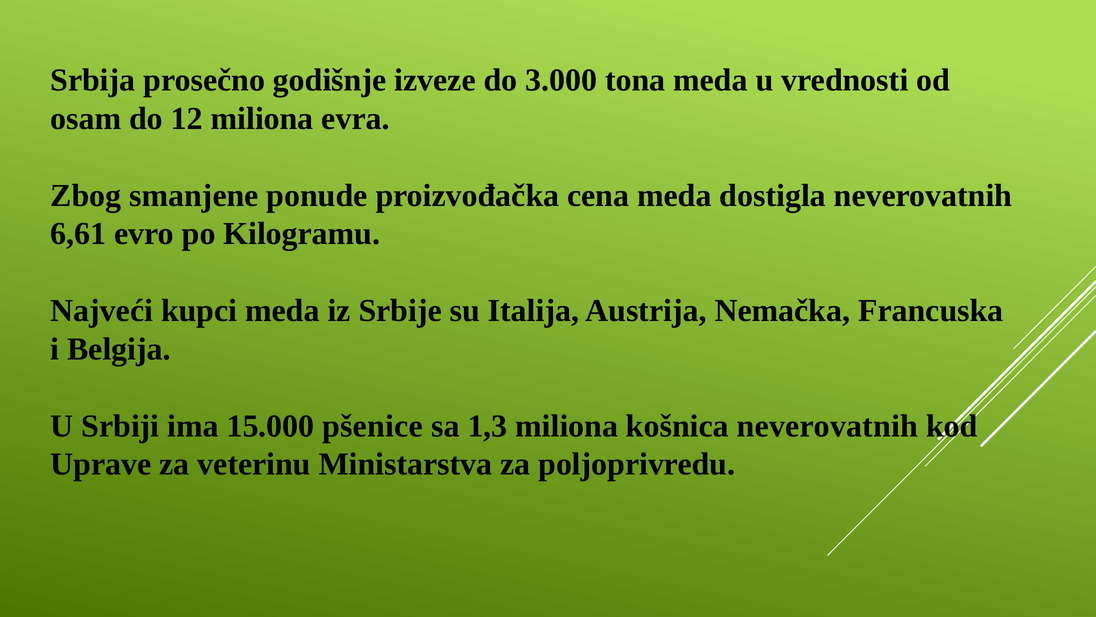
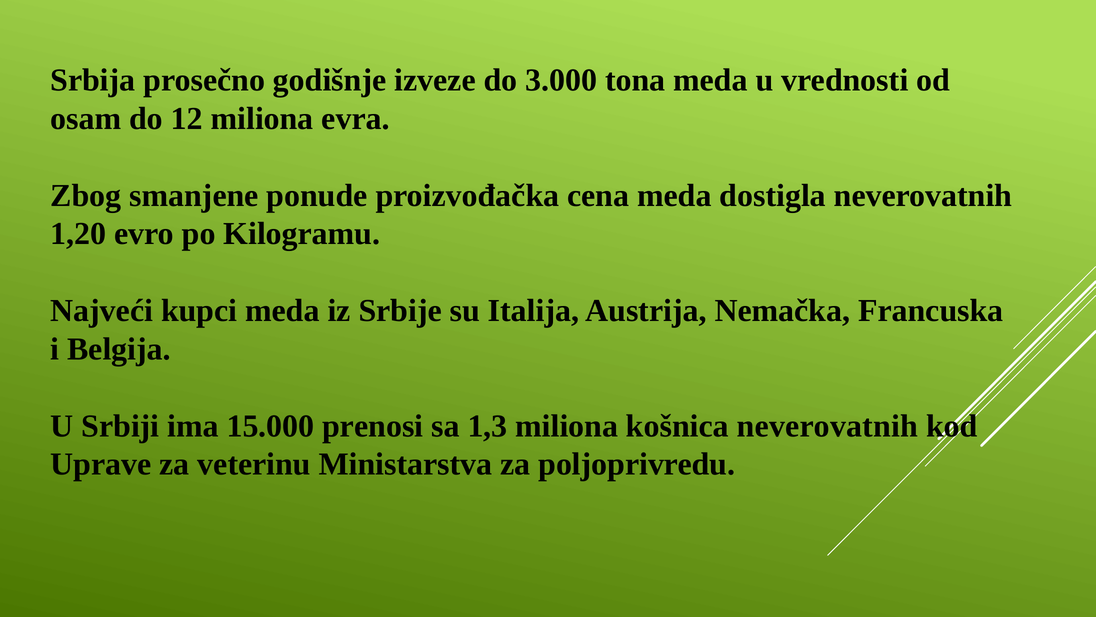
6,61: 6,61 -> 1,20 (78, 234)
pšenice: pšenice -> prenosi (373, 426)
